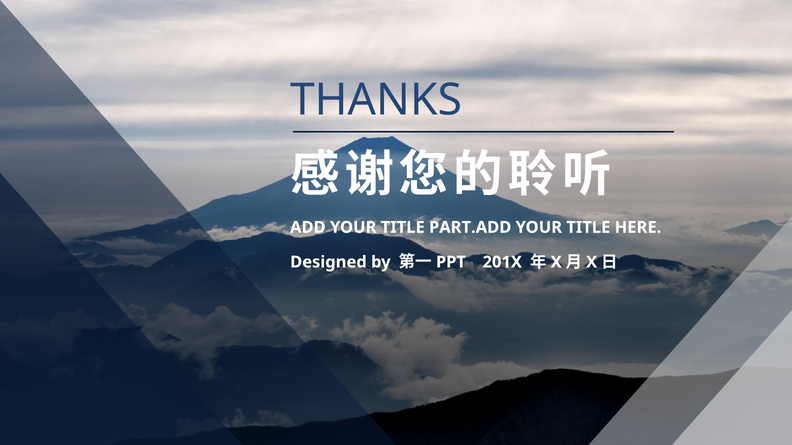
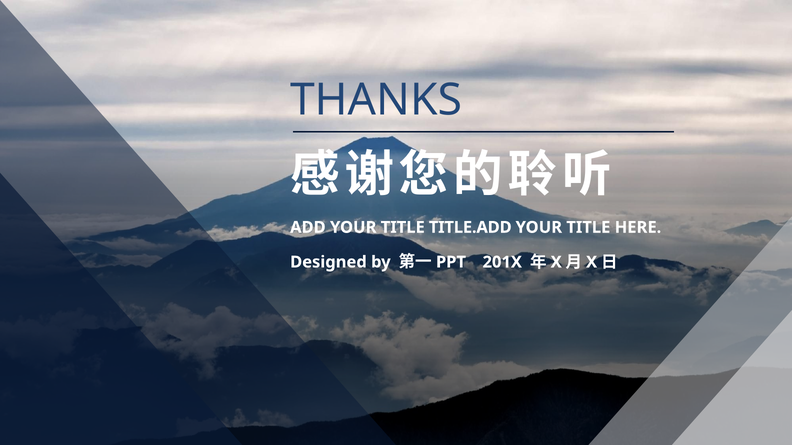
PART.ADD: PART.ADD -> TITLE.ADD (470, 228)
